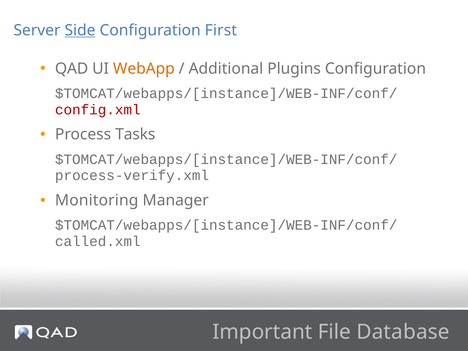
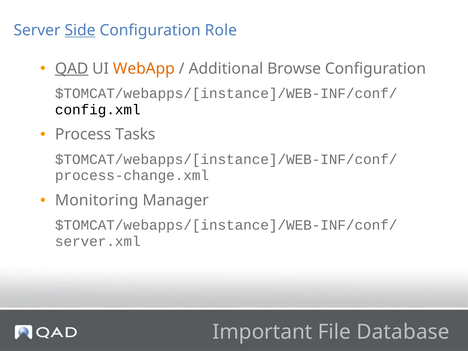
First: First -> Role (221, 30)
QAD underline: none -> present (72, 69)
Plugins: Plugins -> Browse (294, 69)
config.xml colour: red -> black (98, 110)
process-verify.xml: process-verify.xml -> process-change.xml (132, 176)
called.xml: called.xml -> server.xml (98, 242)
